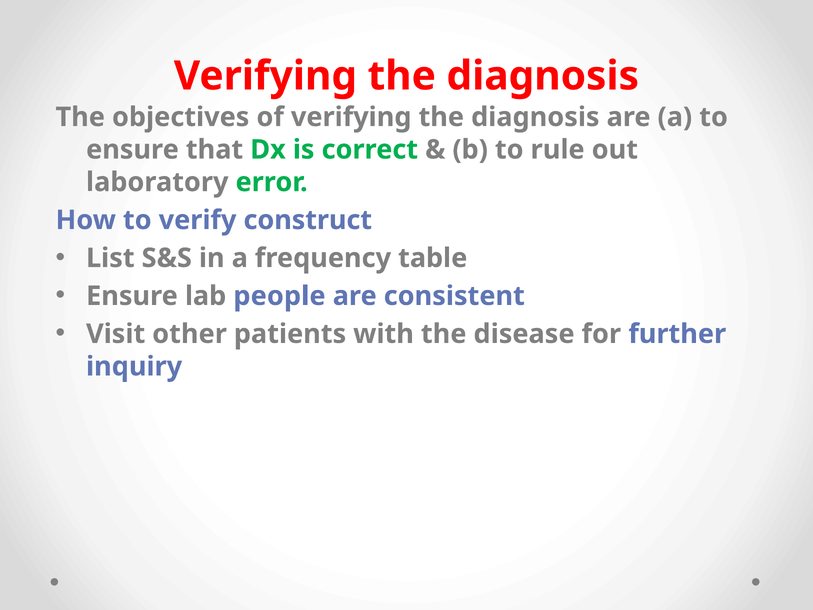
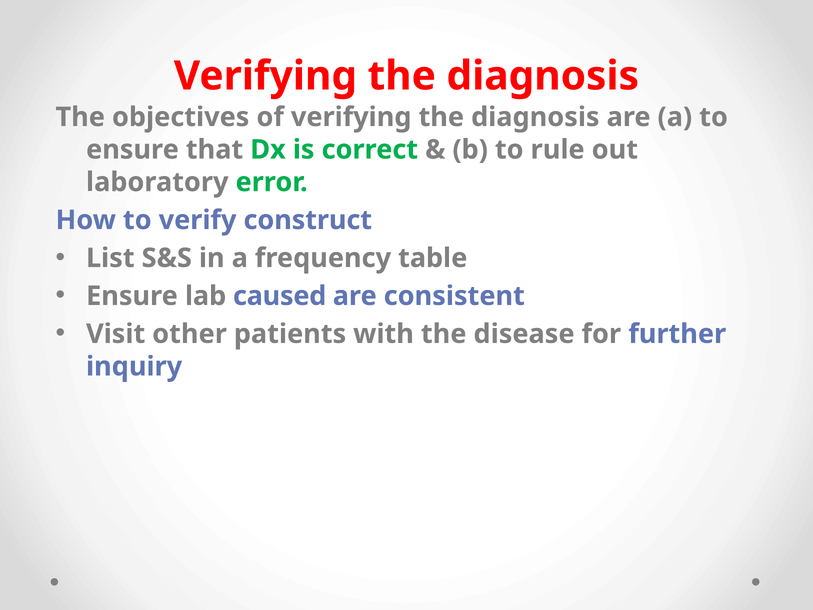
people: people -> caused (280, 296)
